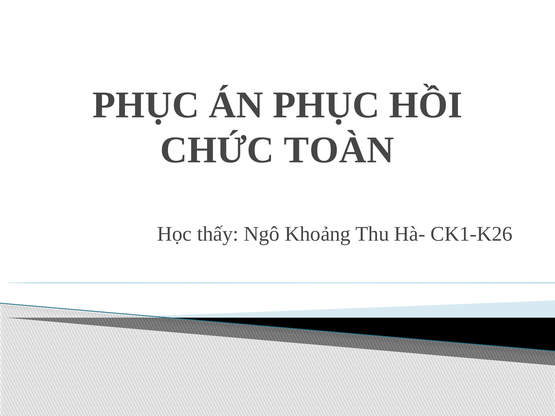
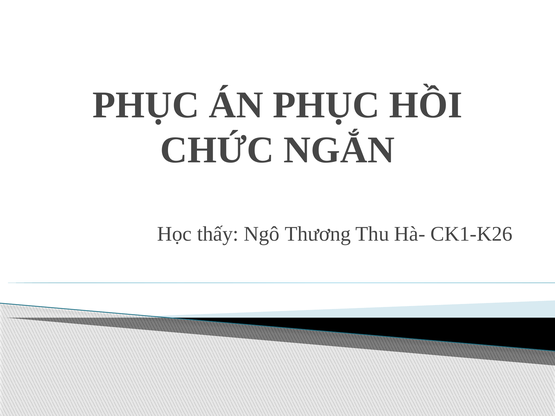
TOÀN: TOÀN -> NGẮN (339, 150)
Khoảng: Khoảng -> Thương (318, 234)
